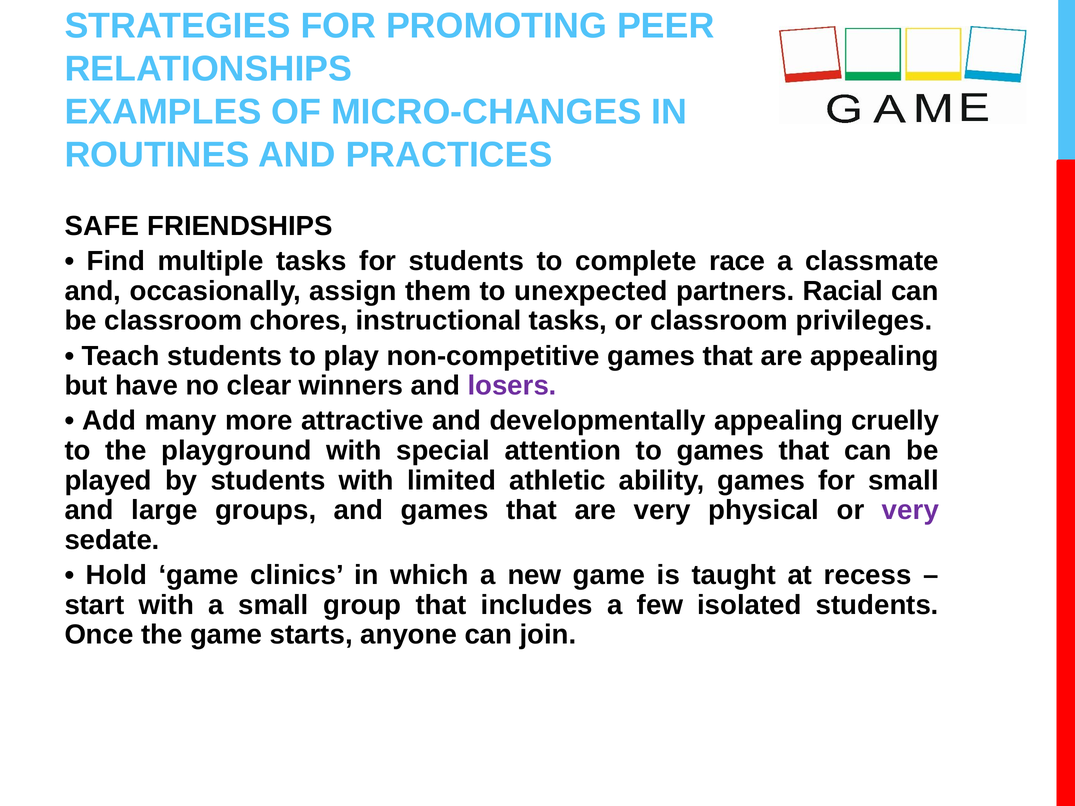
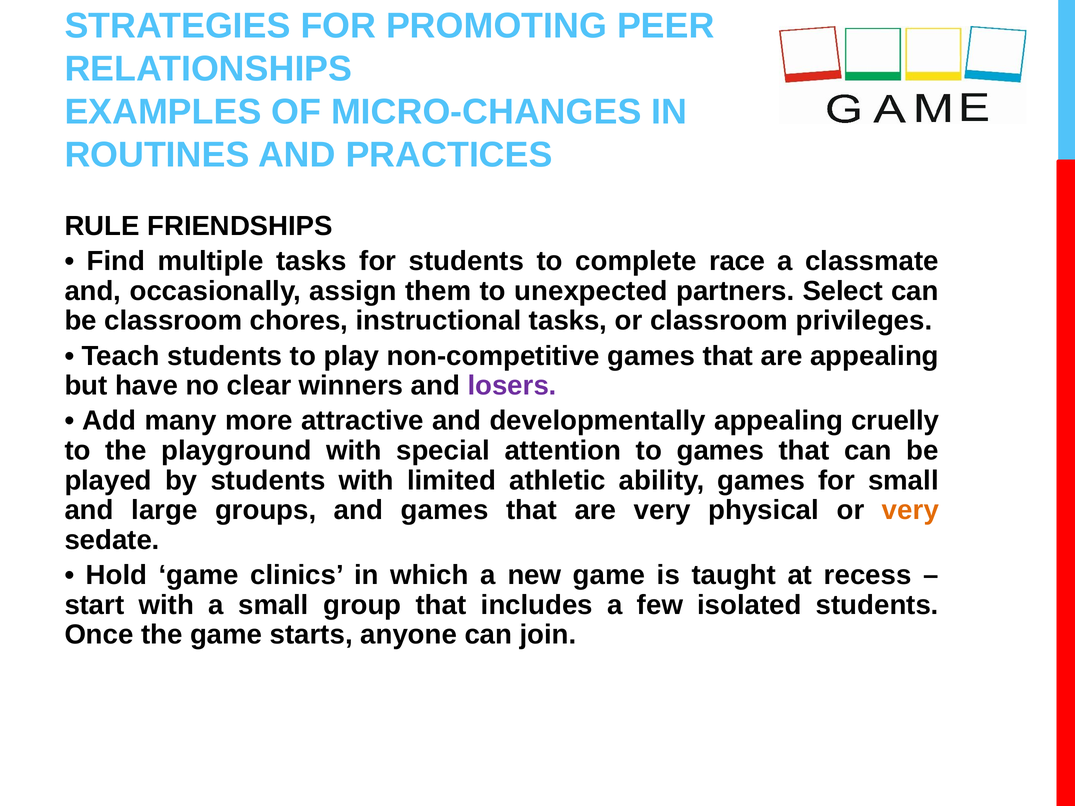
SAFE: SAFE -> RULE (102, 226)
Racial: Racial -> Select (843, 291)
very colour: purple -> orange (910, 510)
